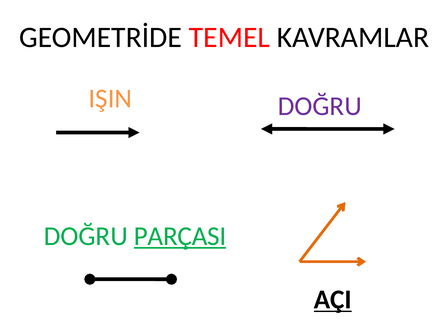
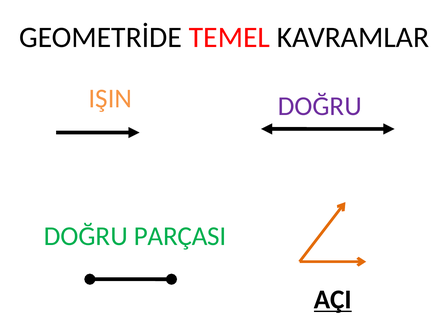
PARÇASI underline: present -> none (180, 236)
